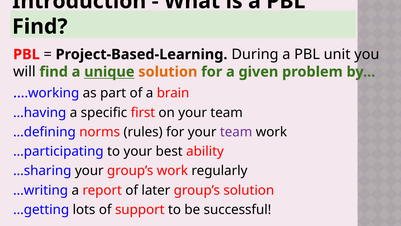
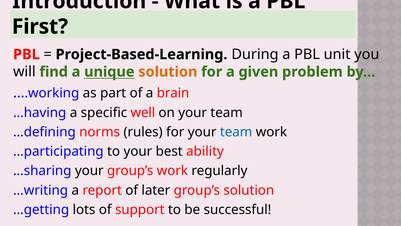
Find: Find -> First (40, 27)
first: first -> well (143, 112)
team colour: purple -> blue (236, 132)
